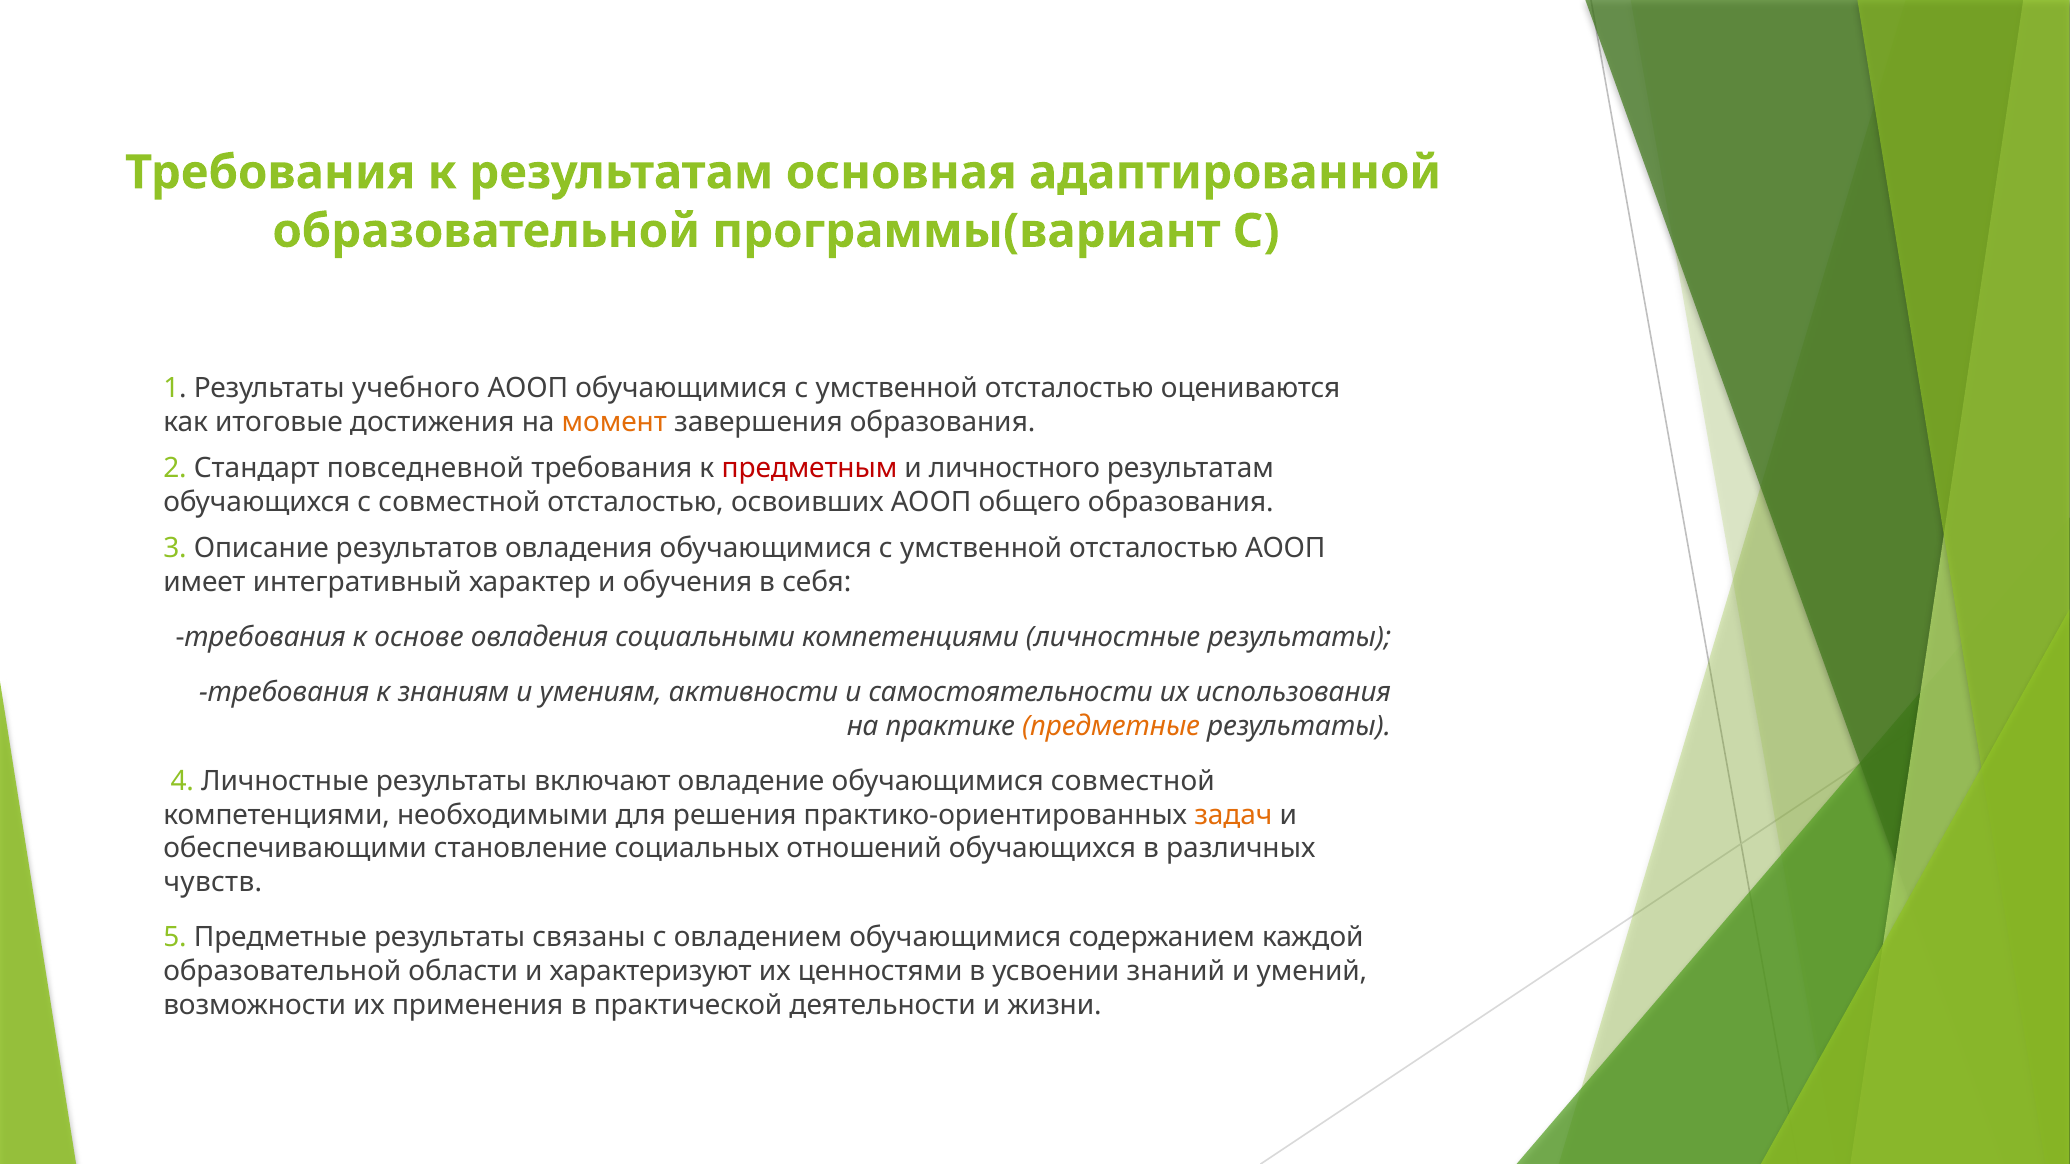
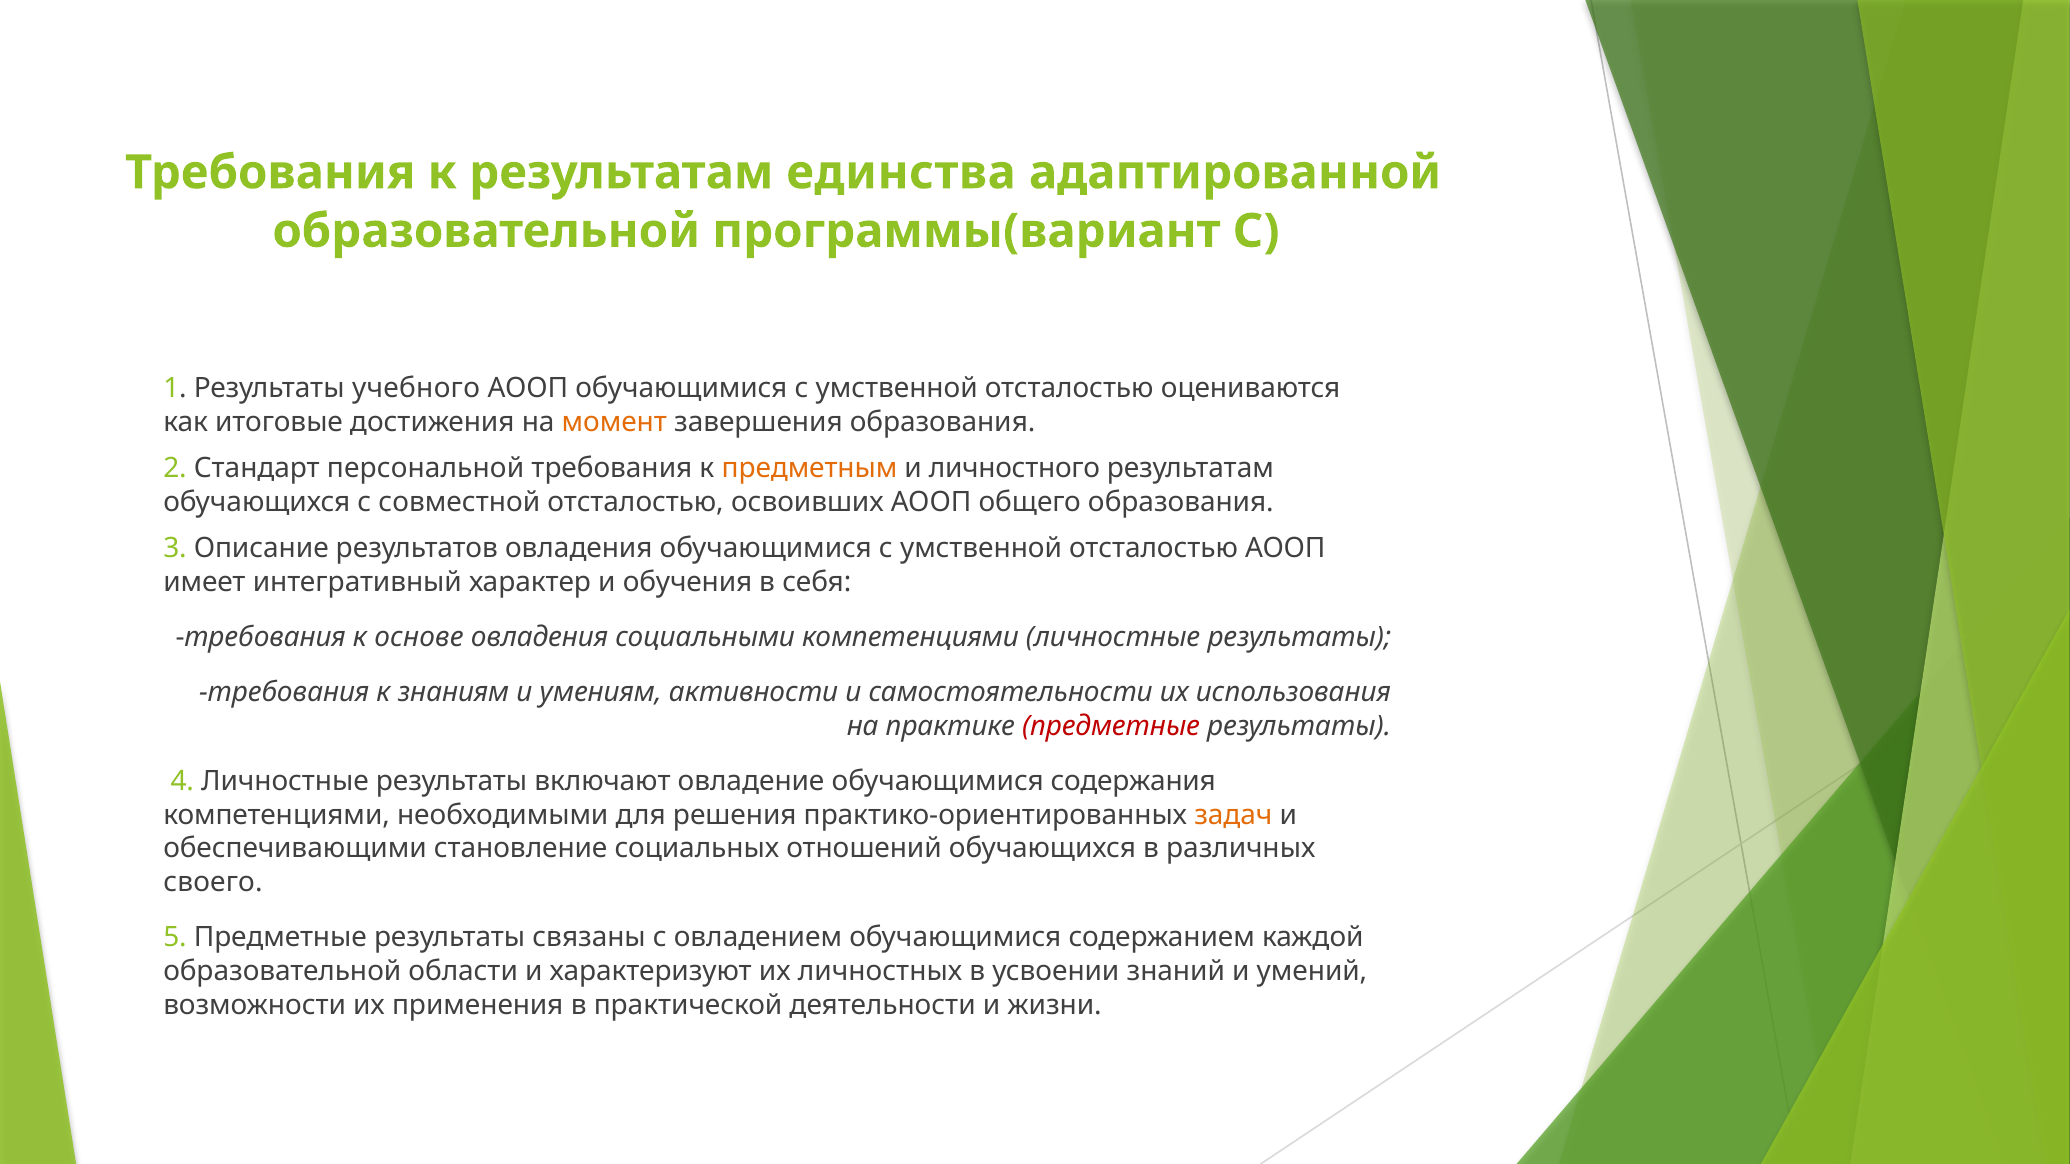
основная: основная -> единства (901, 173)
повседневной: повседневной -> персональной (426, 468)
предметным colour: red -> orange (810, 468)
предметные colour: orange -> red (1111, 726)
обучающимися совместной: совместной -> содержания (1133, 781)
чувств: чувств -> своего (213, 883)
ценностями: ценностями -> личностных (880, 971)
